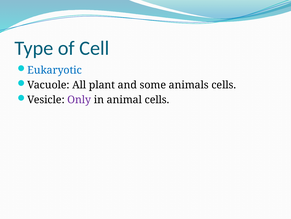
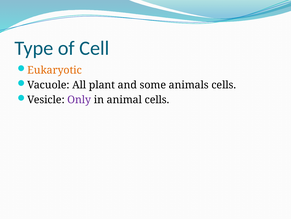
Eukaryotic colour: blue -> orange (55, 70)
